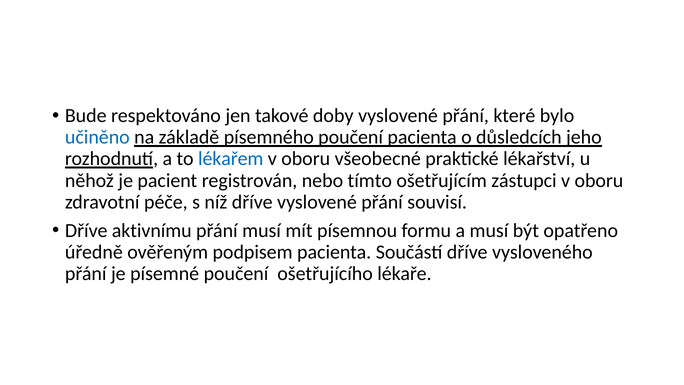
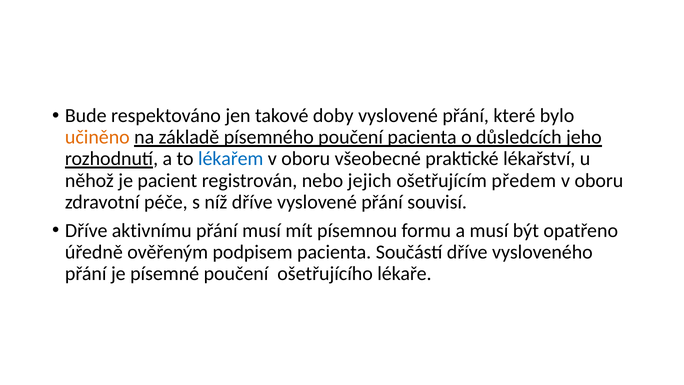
učiněno colour: blue -> orange (97, 137)
tímto: tímto -> jejich (370, 180)
zástupci: zástupci -> předem (524, 180)
